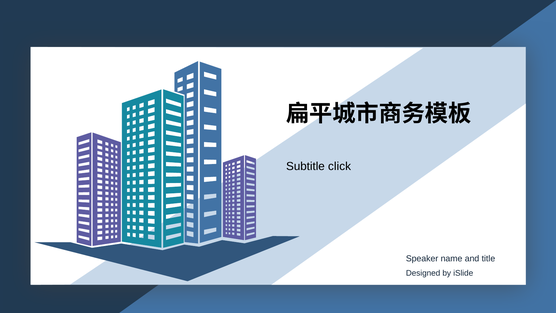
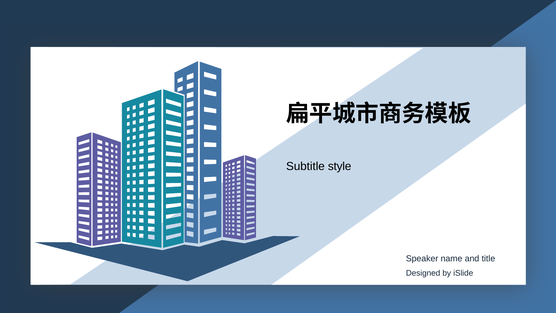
click: click -> style (340, 166)
